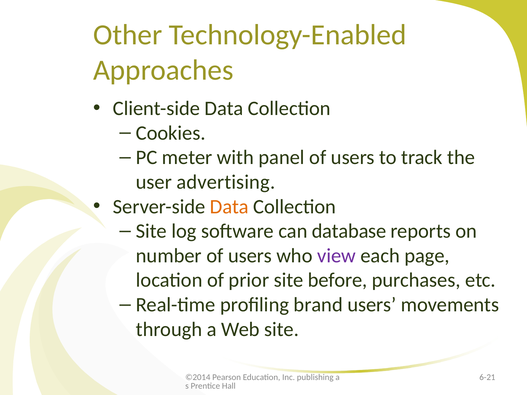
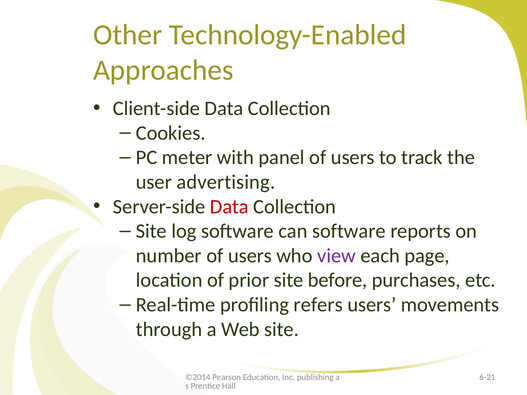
Data colour: orange -> red (229, 207)
can database: database -> software (349, 231)
brand: brand -> refers (318, 305)
